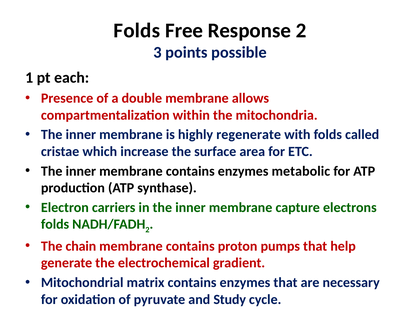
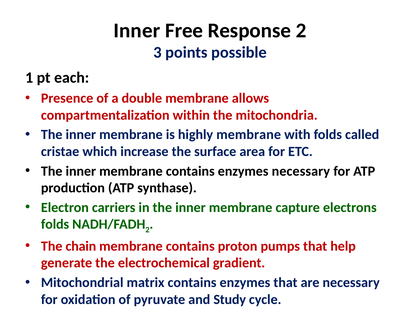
Folds: Folds -> Inner (137, 31)
highly regenerate: regenerate -> membrane (249, 135)
enzymes metabolic: metabolic -> necessary (301, 171)
